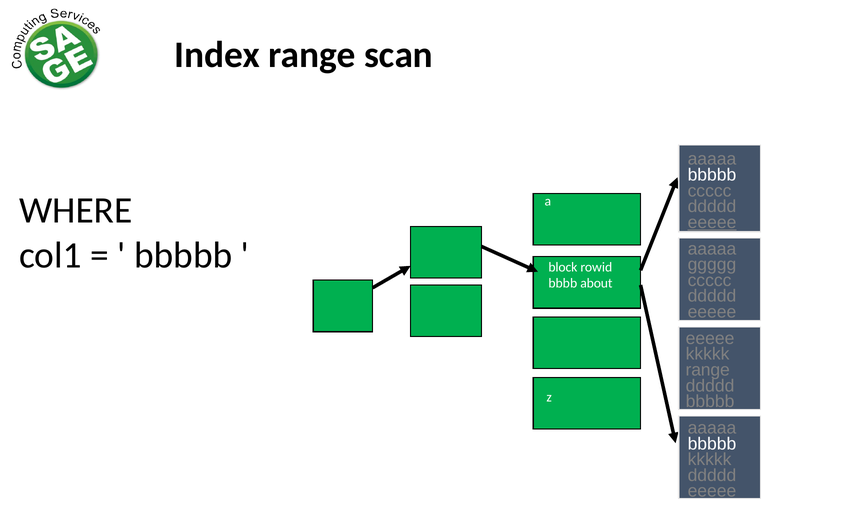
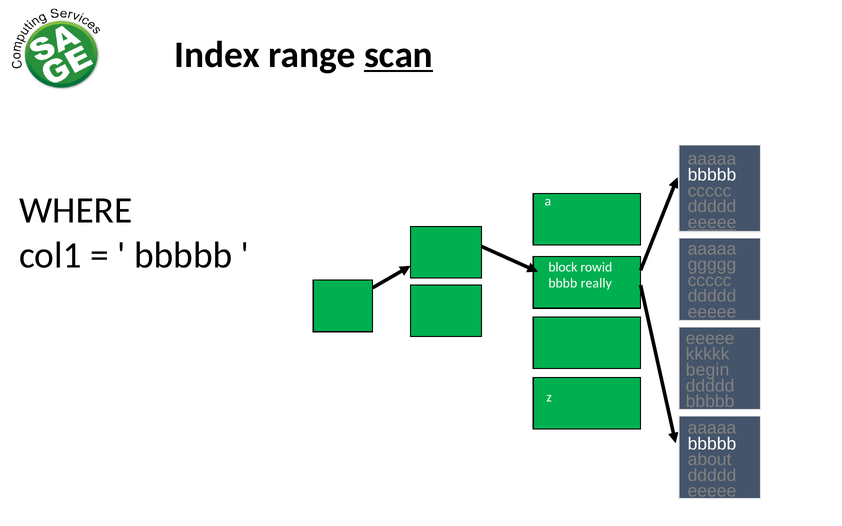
scan underline: none -> present (399, 55)
about: about -> really (596, 284)
range: range -> begin (708, 370)
kkkkk: kkkkk -> about (710, 460)
